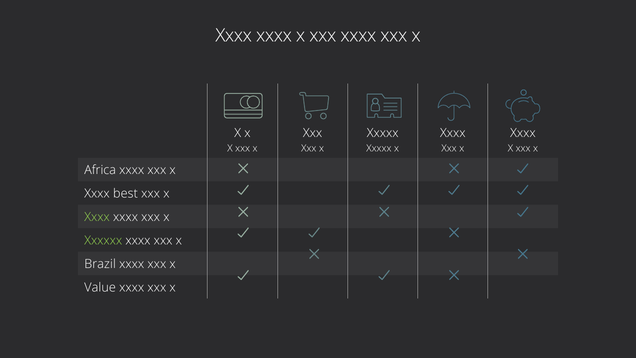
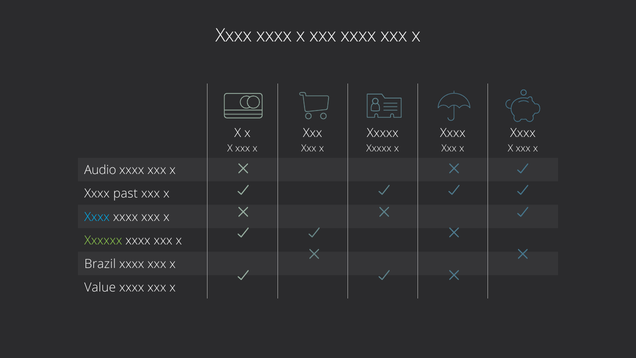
Africa: Africa -> Audio (100, 170)
best: best -> past (125, 194)
Xxxx colour: light green -> light blue (97, 217)
